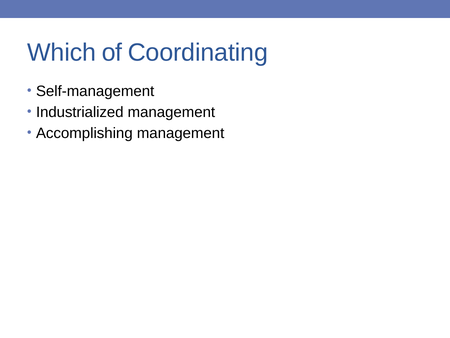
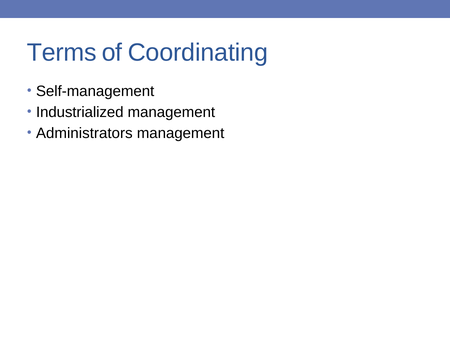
Which: Which -> Terms (62, 52)
Accomplishing: Accomplishing -> Administrators (84, 133)
